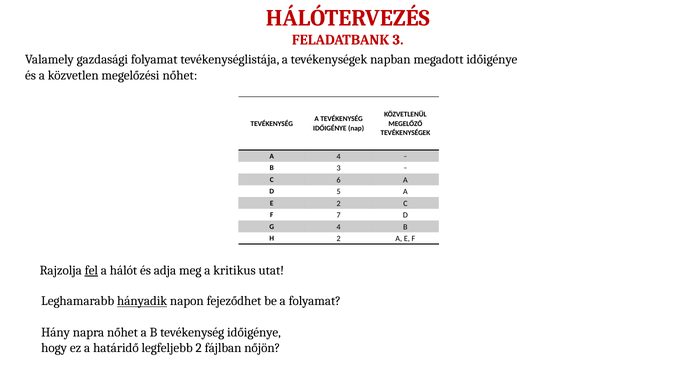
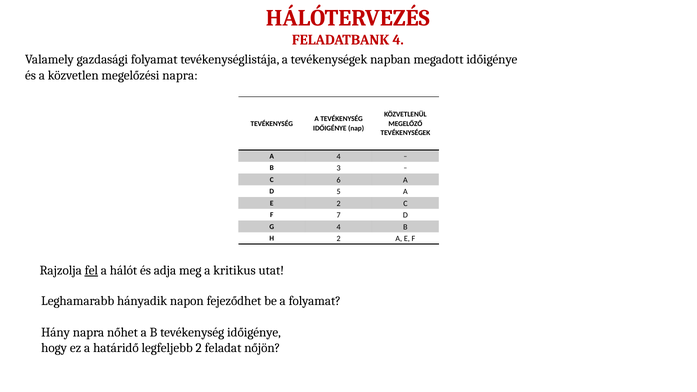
FELADATBANK 3: 3 -> 4 (398, 40)
megelőzési nőhet: nőhet -> napra (180, 75)
hányadik underline: present -> none (142, 301)
fájlban: fájlban -> feladat (223, 348)
